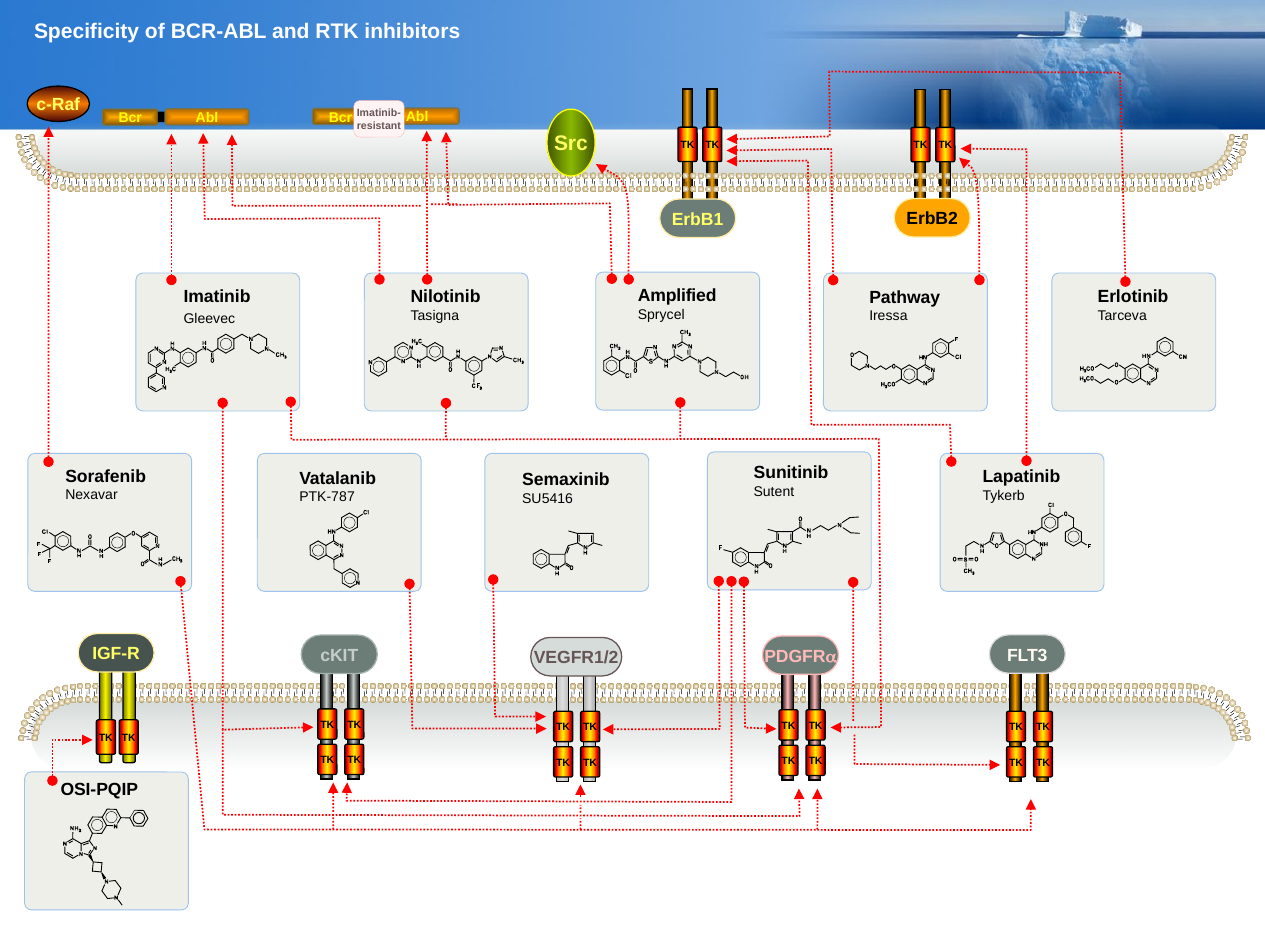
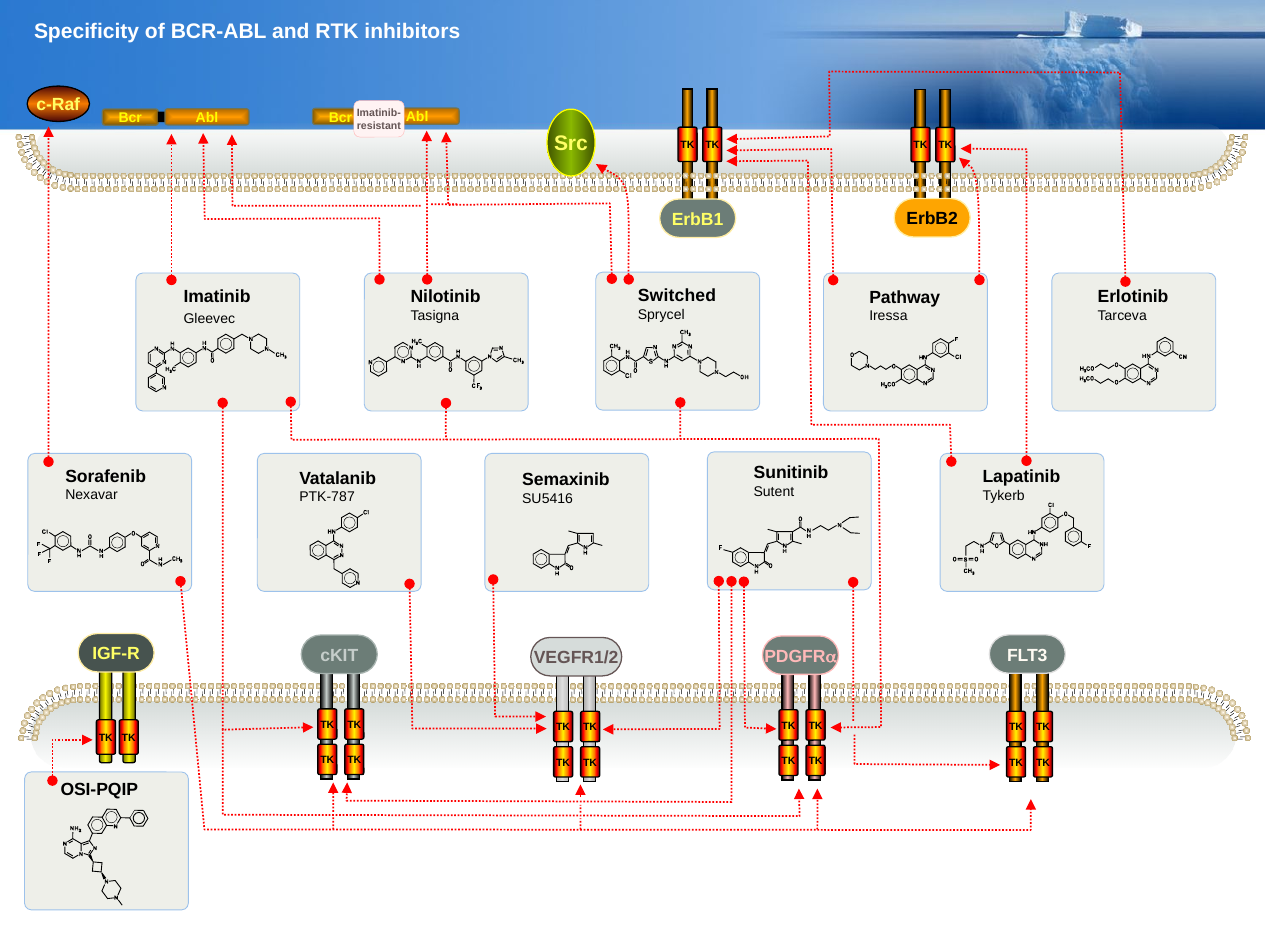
Amplified: Amplified -> Switched (677, 296)
